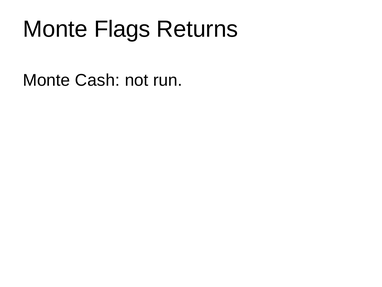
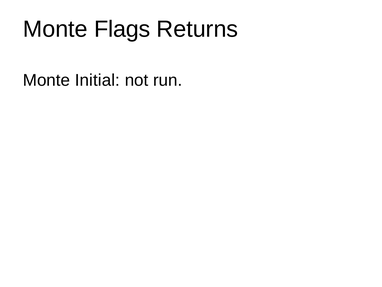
Cash: Cash -> Initial (97, 80)
